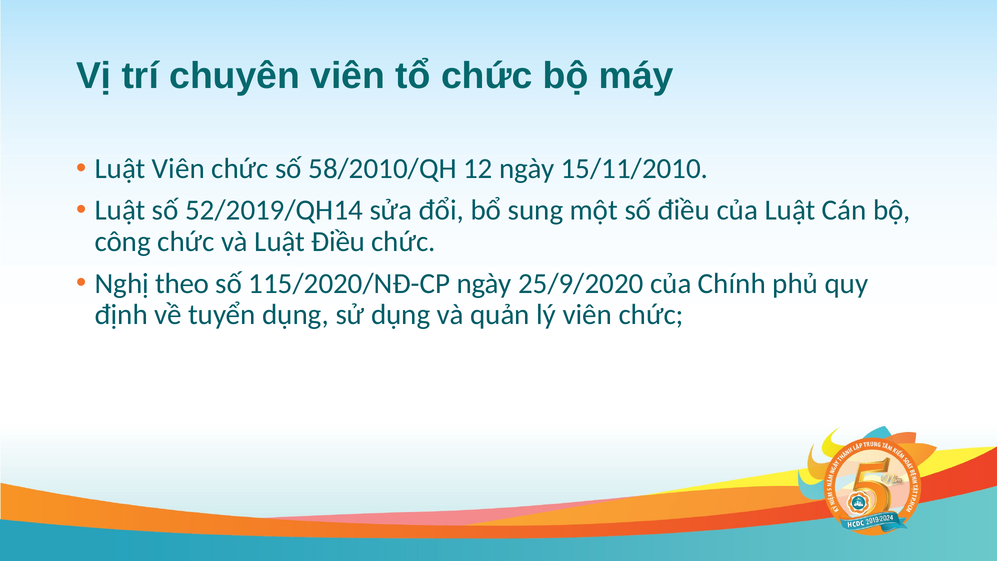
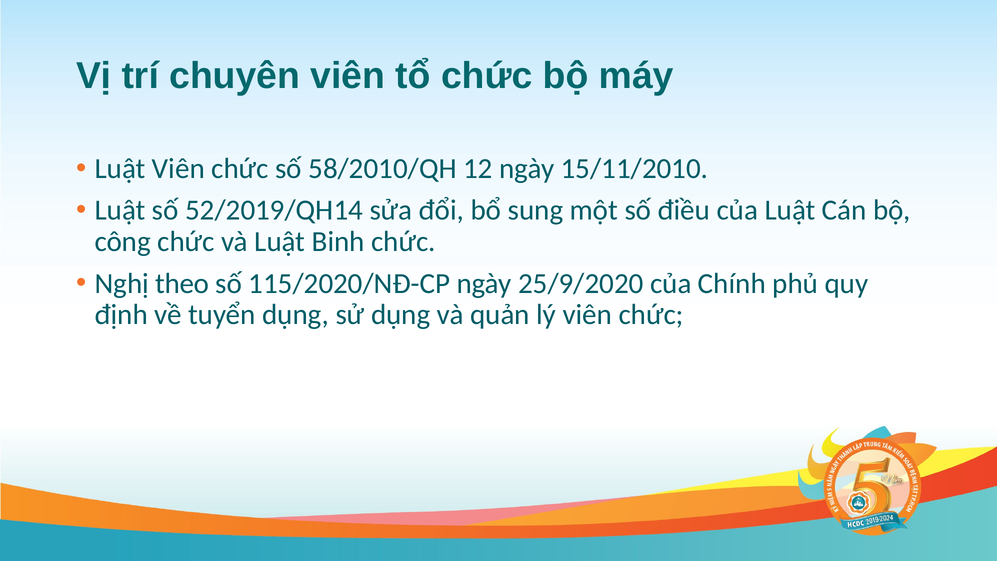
Luật Điều: Điều -> Binh (338, 242)
